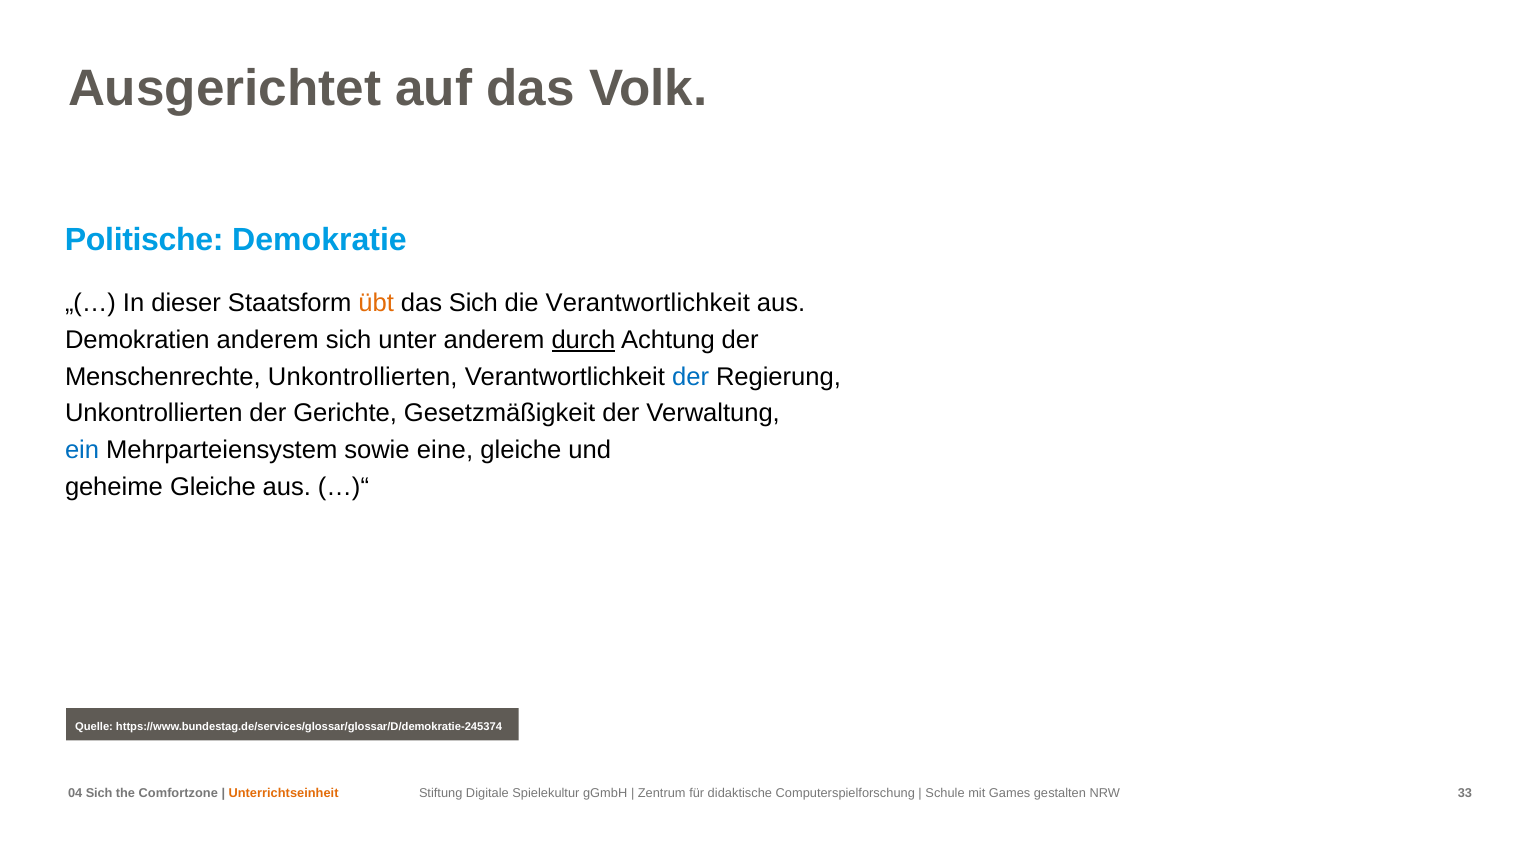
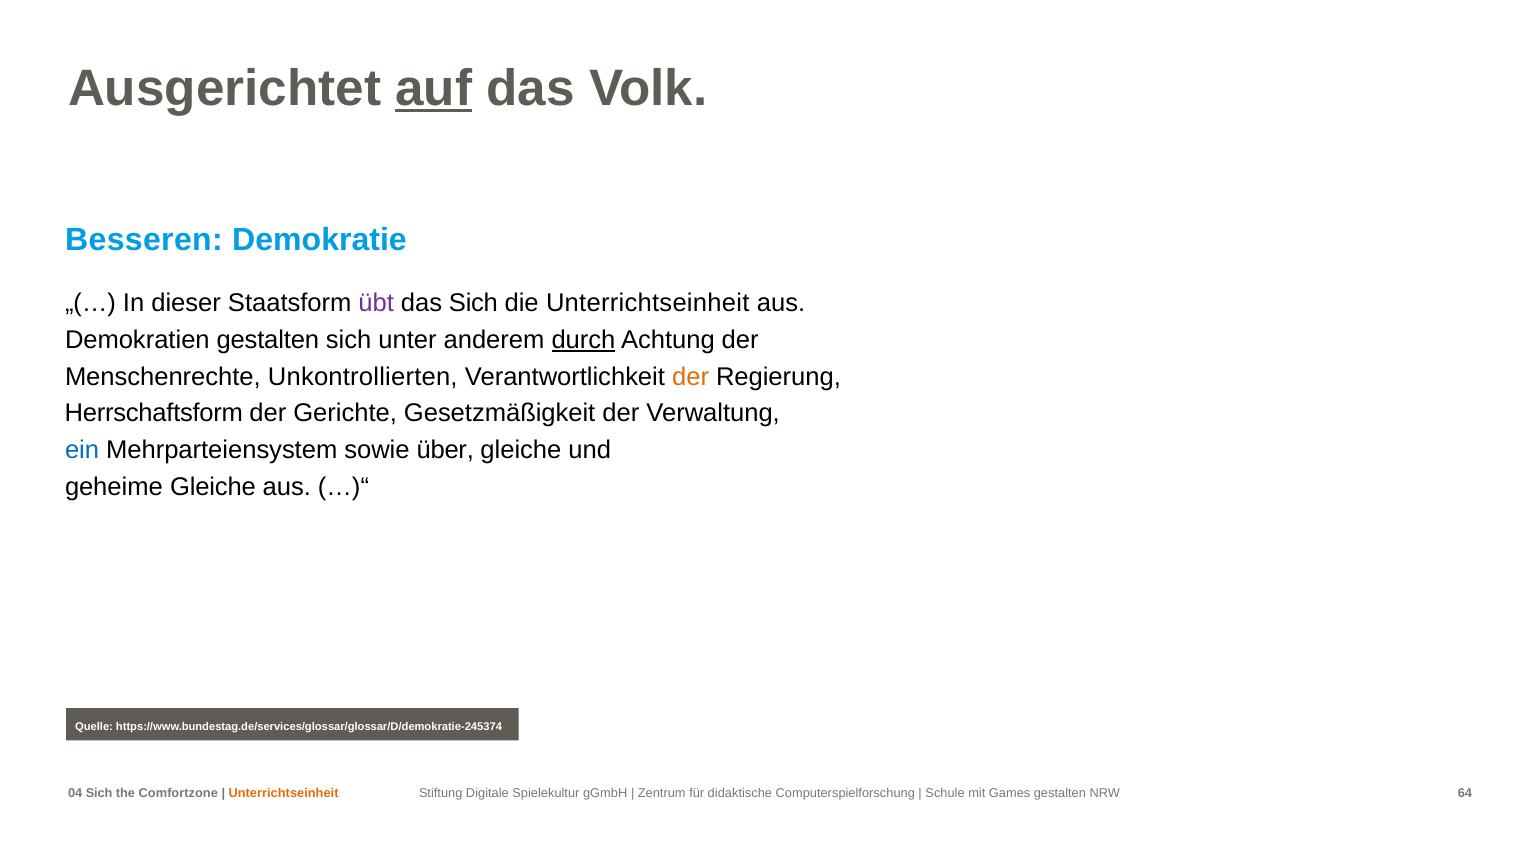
auf underline: none -> present (434, 88)
Politische: Politische -> Besseren (144, 240)
übt colour: orange -> purple (376, 303)
die Verantwortlichkeit: Verantwortlichkeit -> Unterrichtseinheit (648, 303)
Demokratien anderem: anderem -> gestalten (268, 340)
der colour: blue -> orange (691, 377)
Unkontrollierten: Unkontrollierten -> Herrschaftsform (154, 414)
eine: eine -> über (445, 451)
33: 33 -> 64 (1465, 794)
